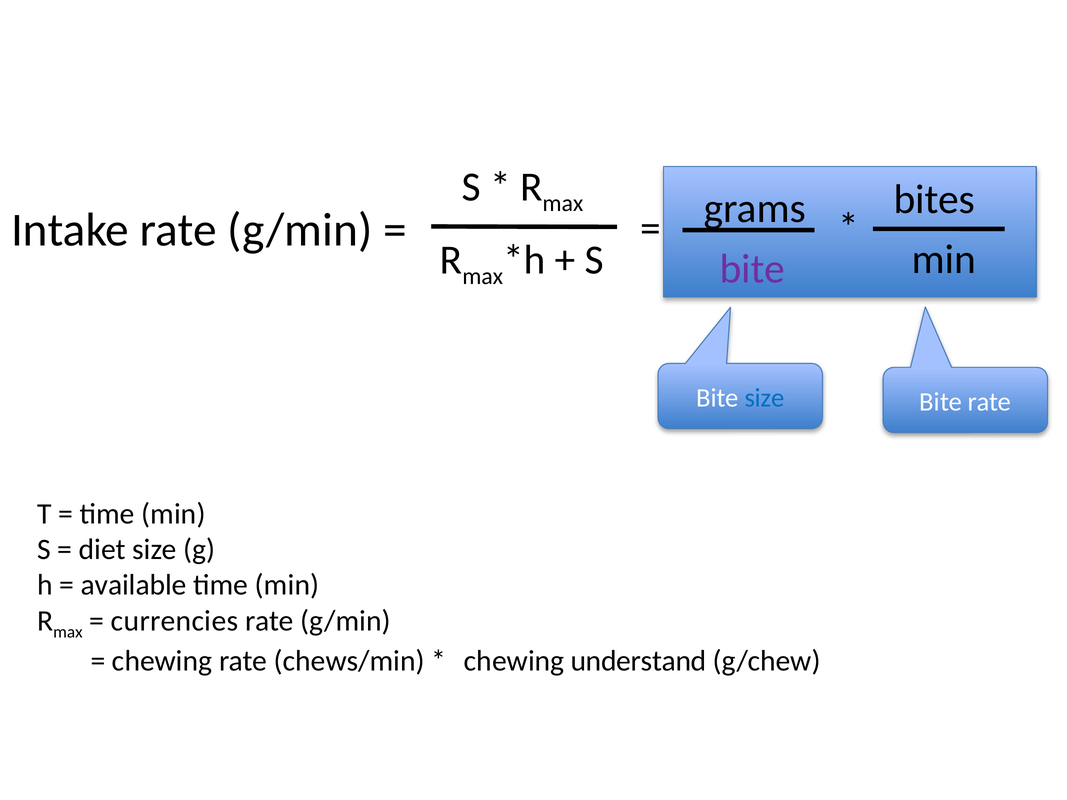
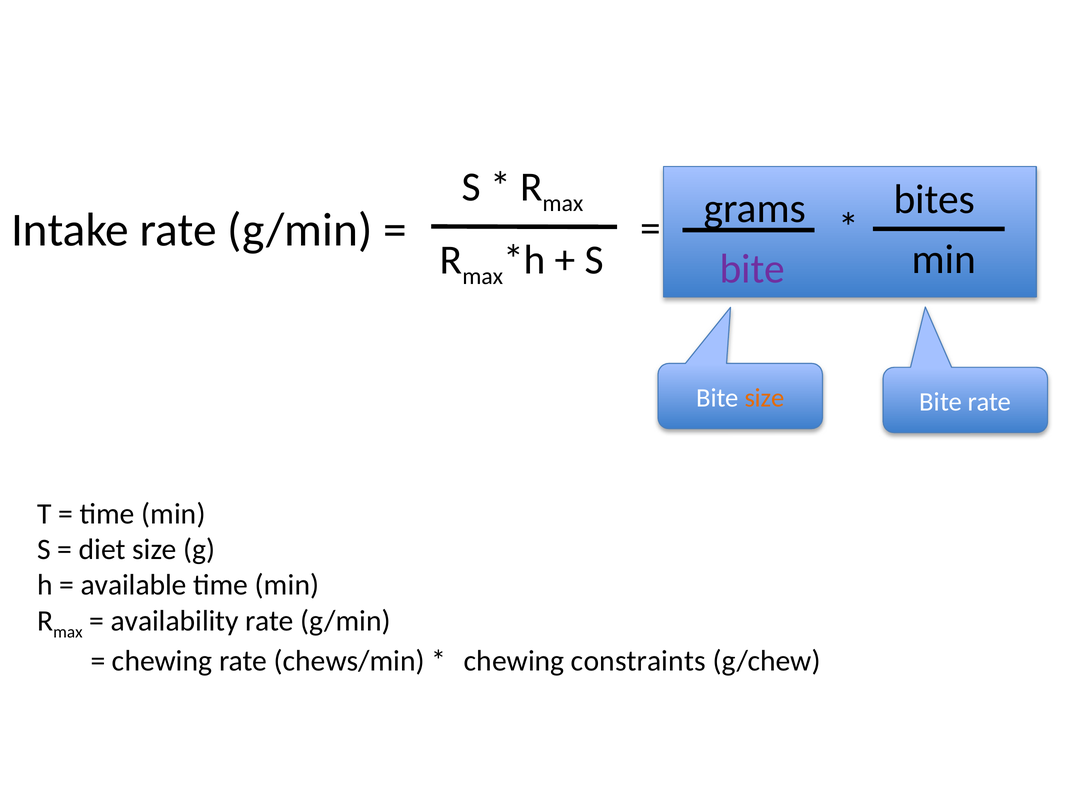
size colour: blue -> orange (765, 398)
currencies: currencies -> availability (175, 621)
understand: understand -> constraints (638, 661)
